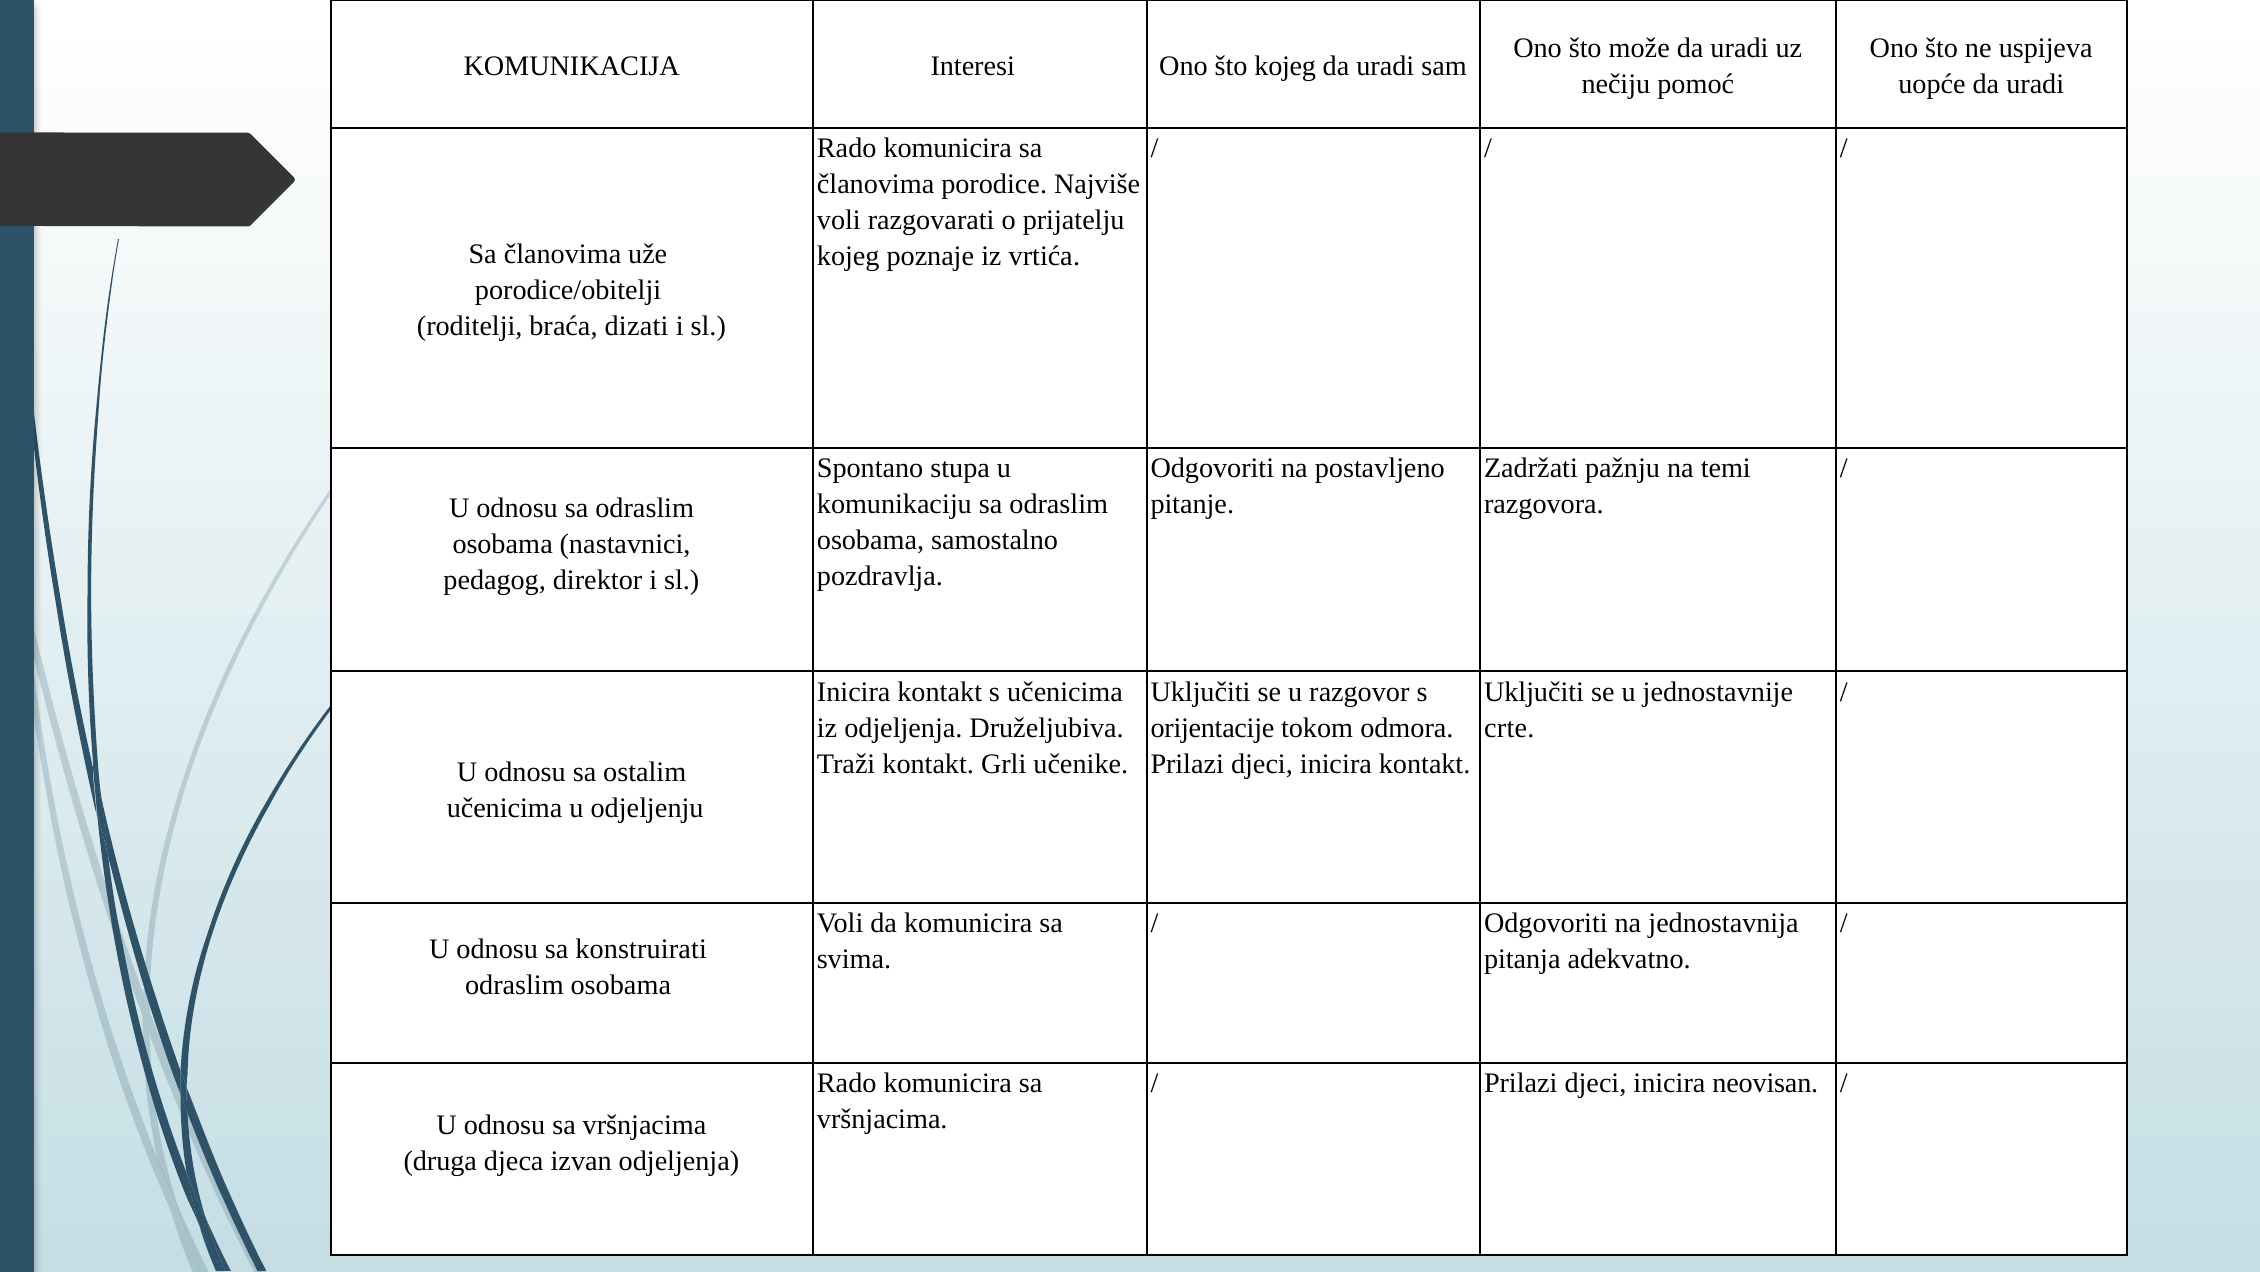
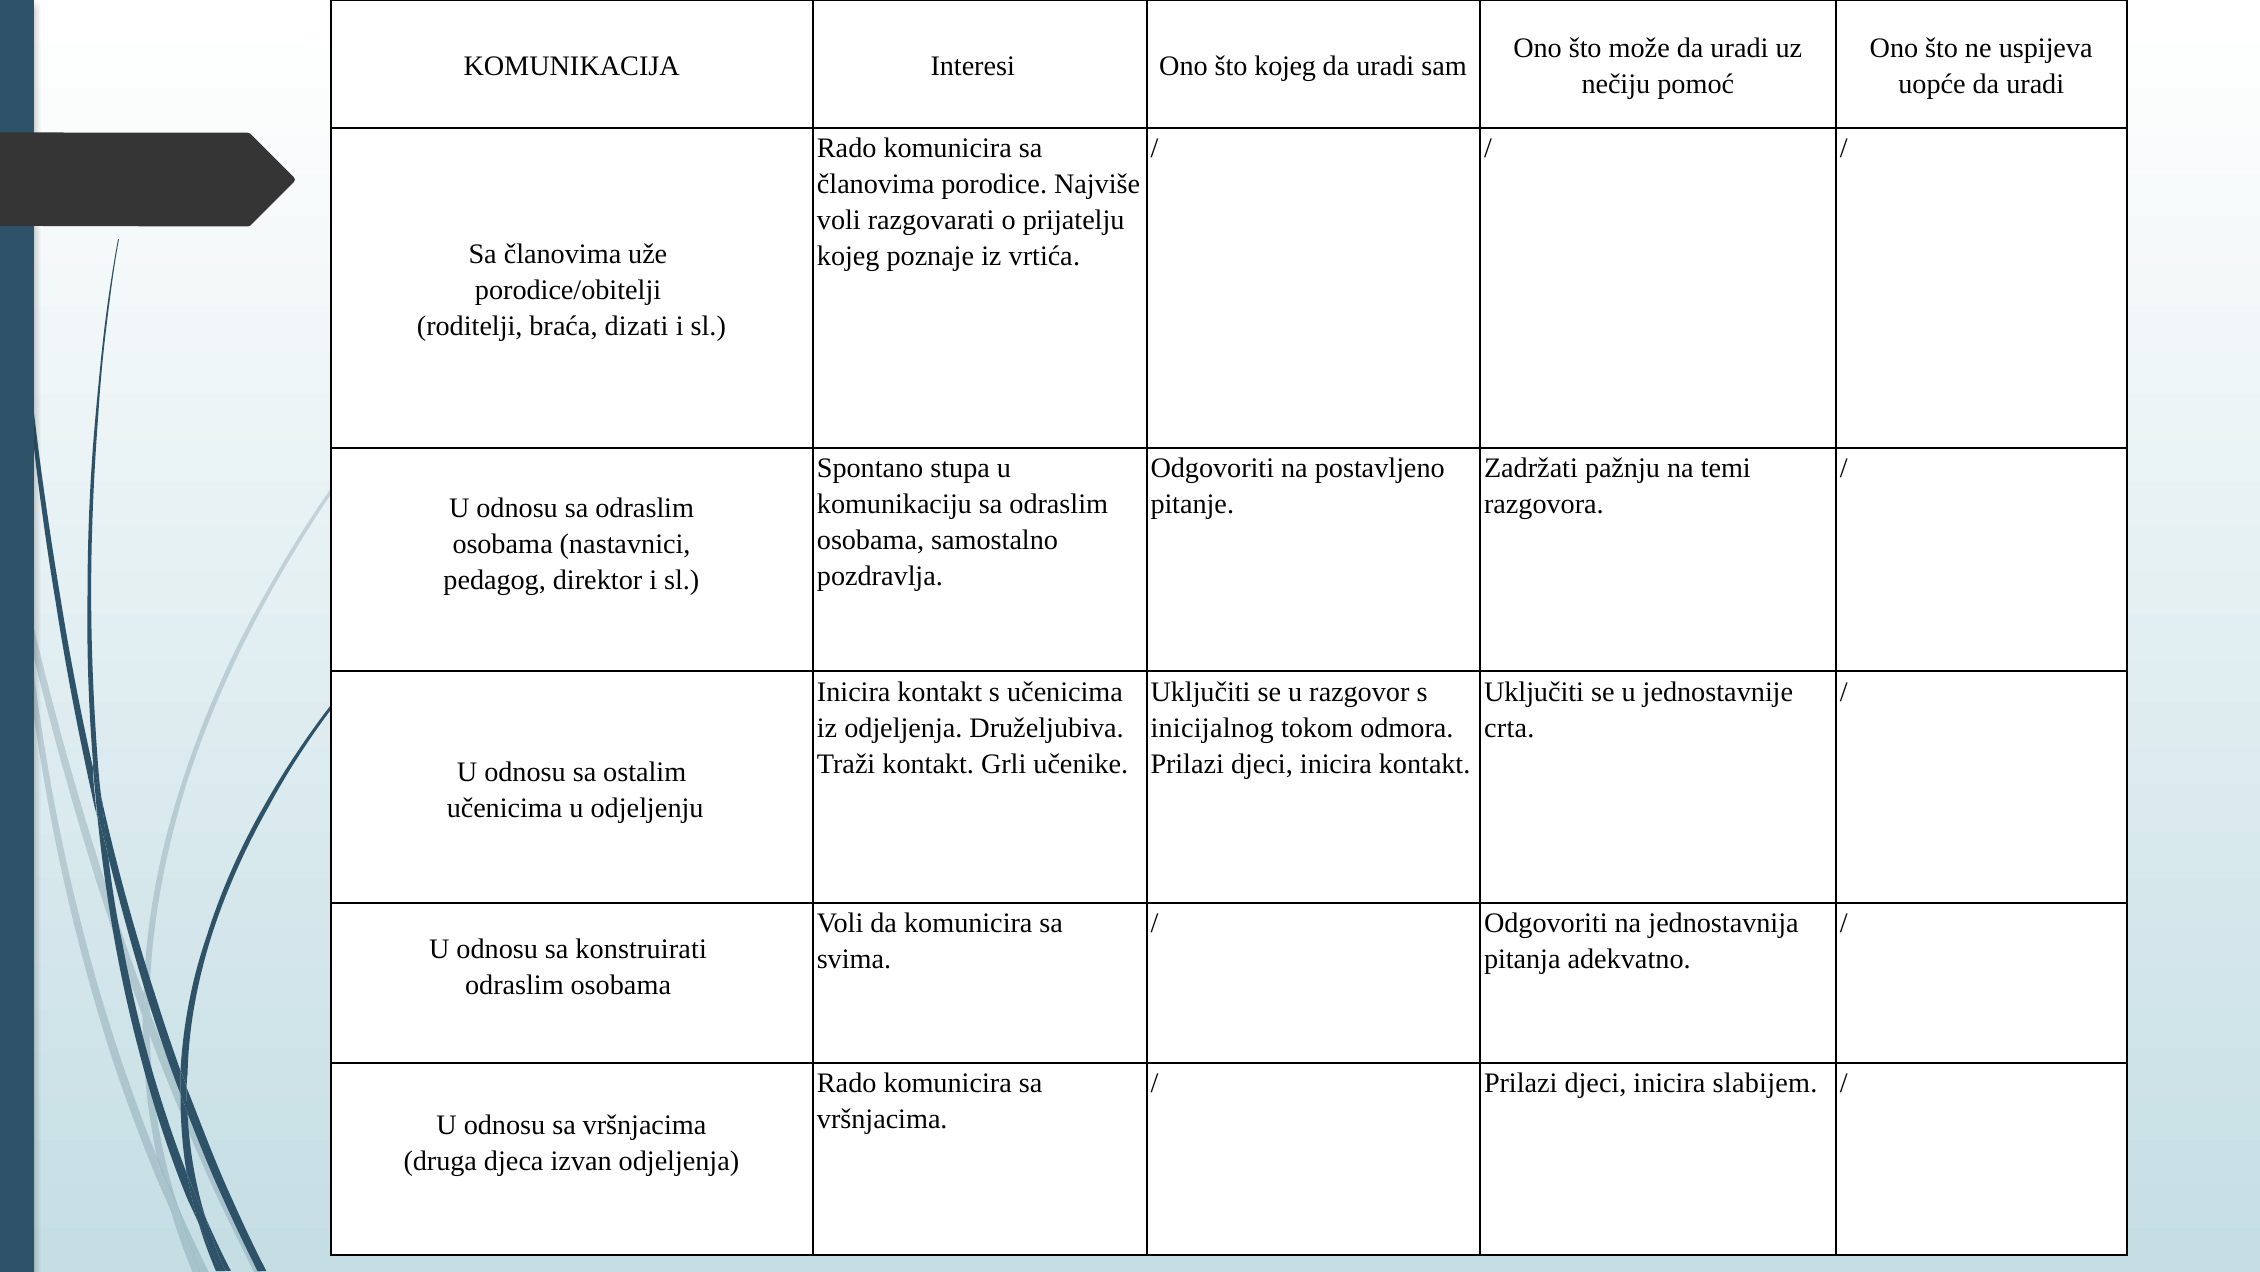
orijentacije: orijentacije -> inicijalnog (1212, 728)
crte: crte -> crta (1509, 728)
neovisan: neovisan -> slabijem (1765, 1083)
